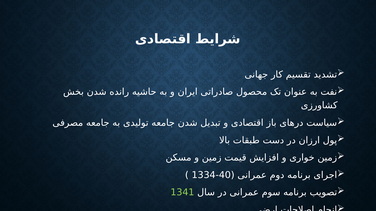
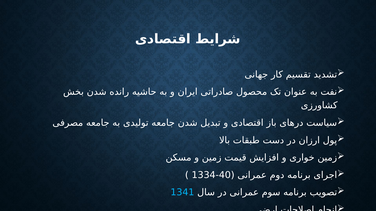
1341 colour: light green -> light blue (182, 193)
